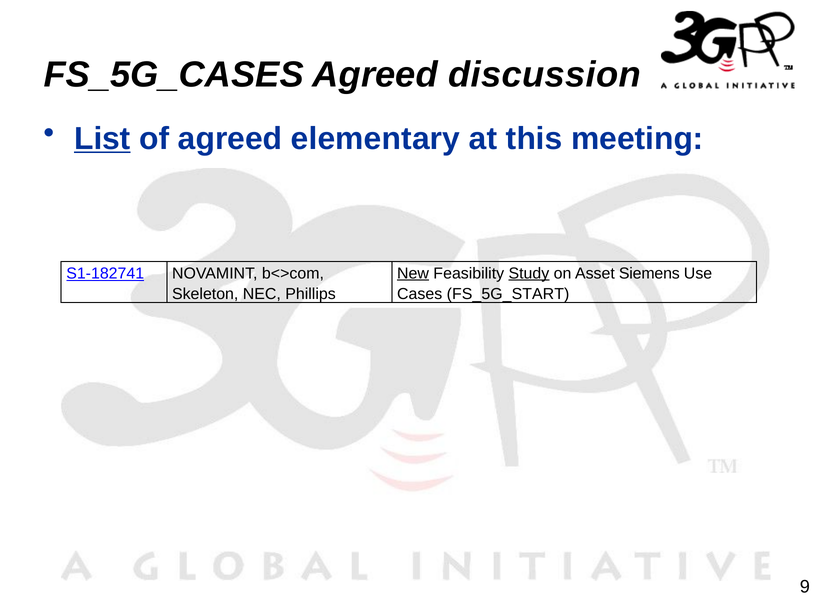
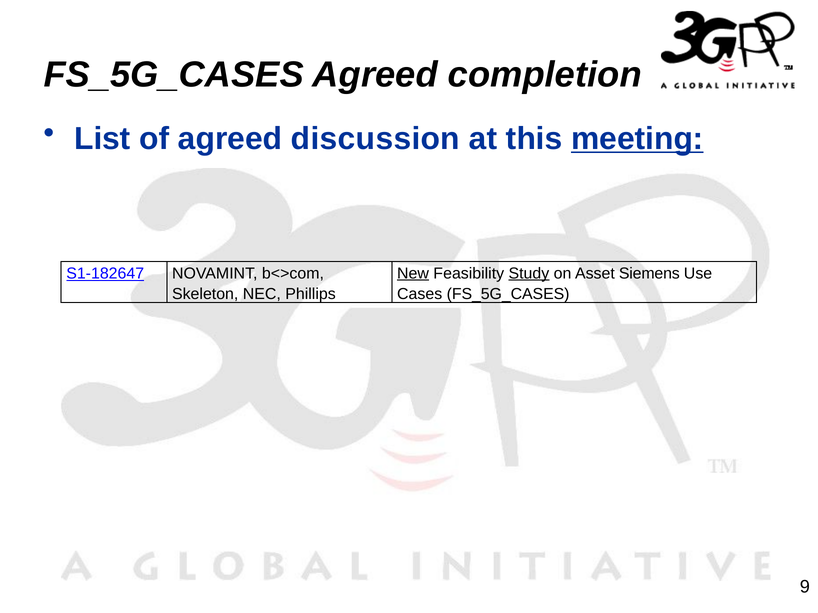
discussion: discussion -> completion (545, 75)
List underline: present -> none (102, 139)
elementary: elementary -> discussion (375, 139)
meeting underline: none -> present (637, 139)
S1-182741: S1-182741 -> S1-182647 (105, 273)
Cases FS_5G_START: FS_5G_START -> FS_5G_CASES (508, 294)
